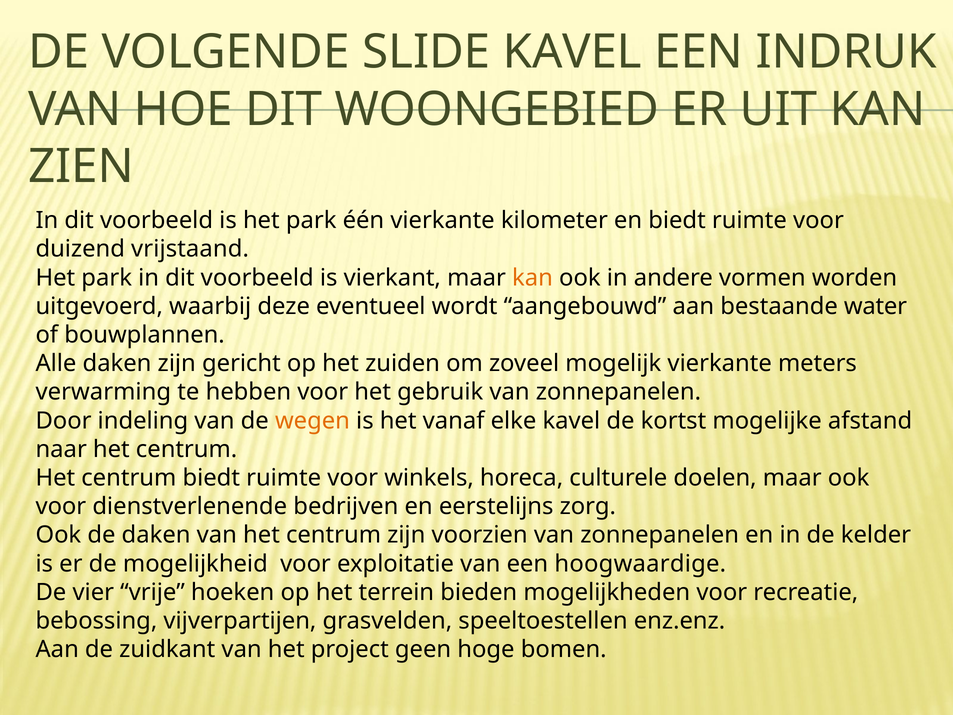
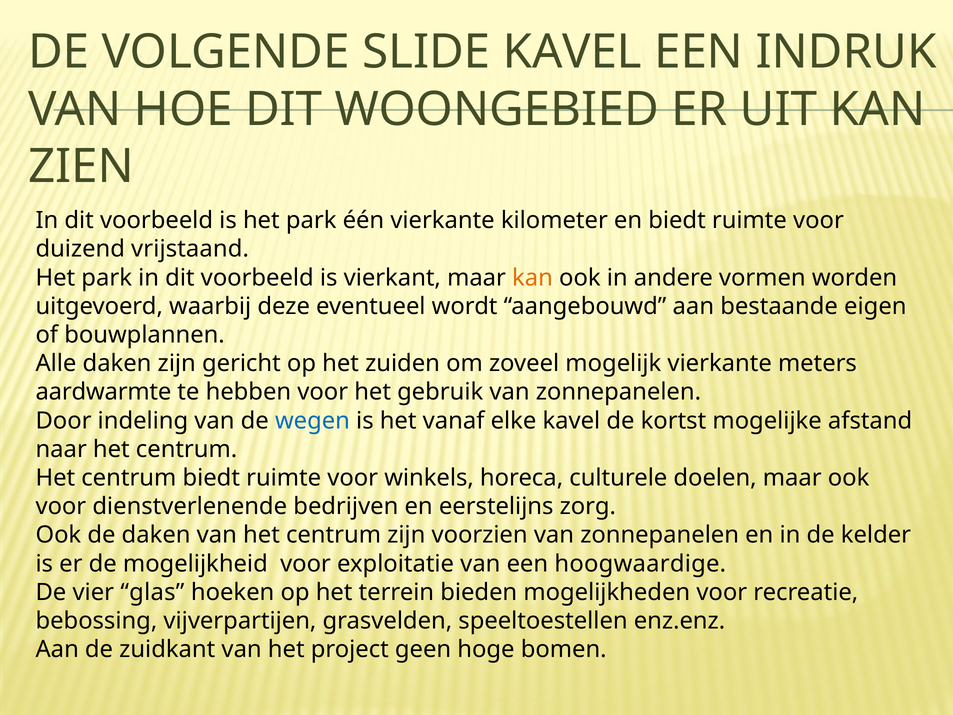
water: water -> eigen (875, 306)
verwarming: verwarming -> aardwarmte (103, 392)
wegen colour: orange -> blue (312, 421)
vrije: vrije -> glas (152, 592)
